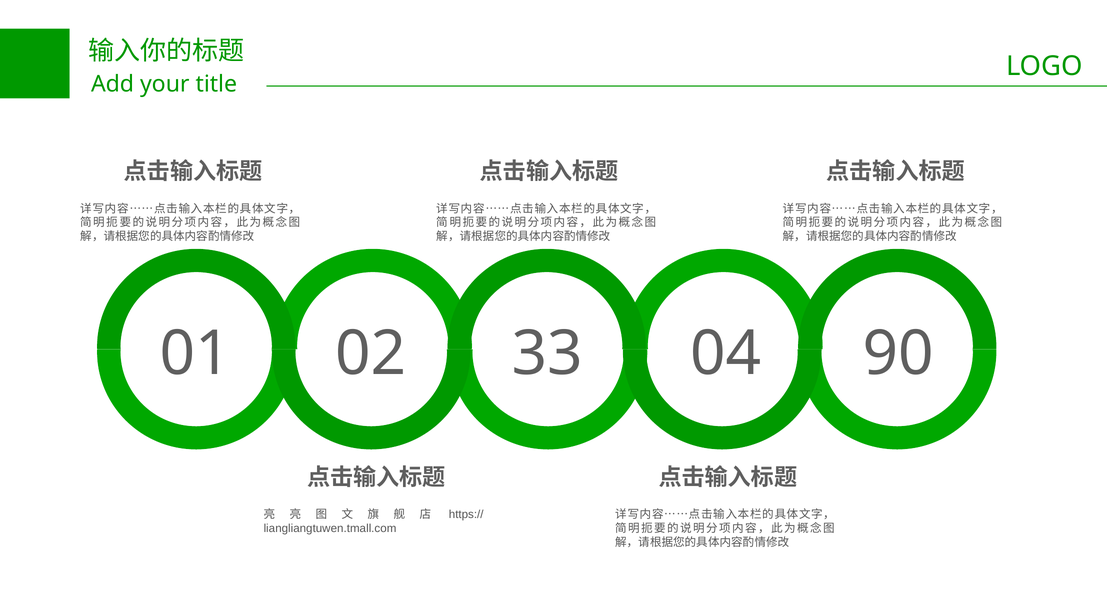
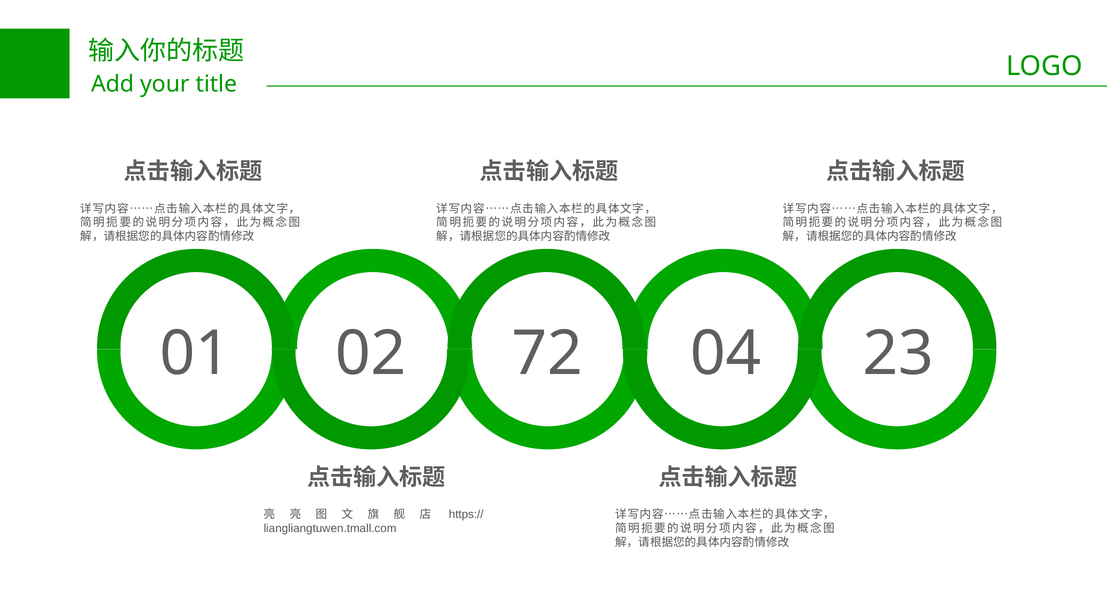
33: 33 -> 72 (547, 354)
90: 90 -> 23 (898, 354)
